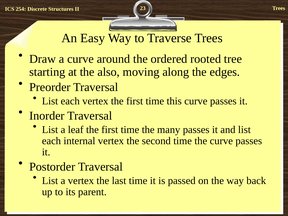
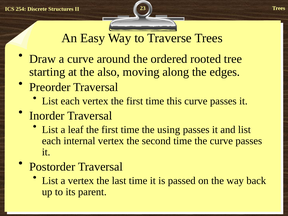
many: many -> using (169, 130)
